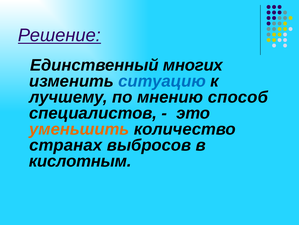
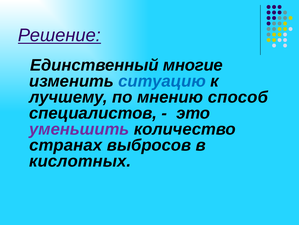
многих: многих -> многие (193, 65)
уменьшить colour: orange -> purple (79, 129)
кислотным: кислотным -> кислотных (80, 161)
